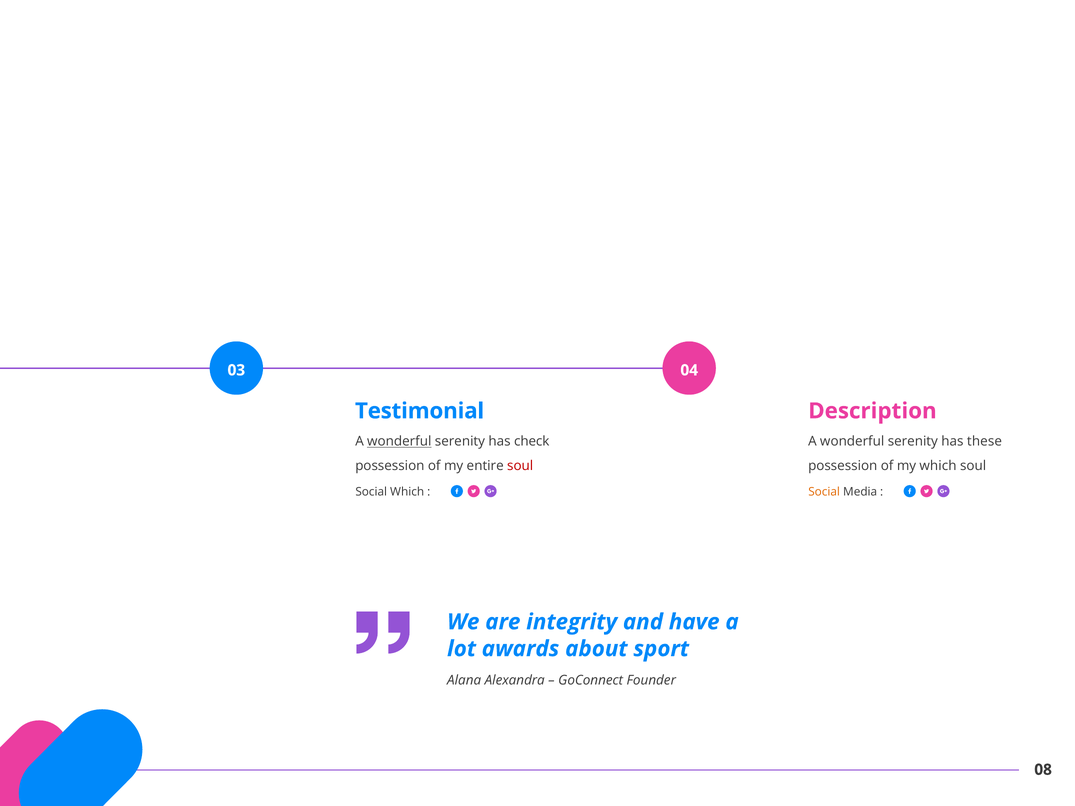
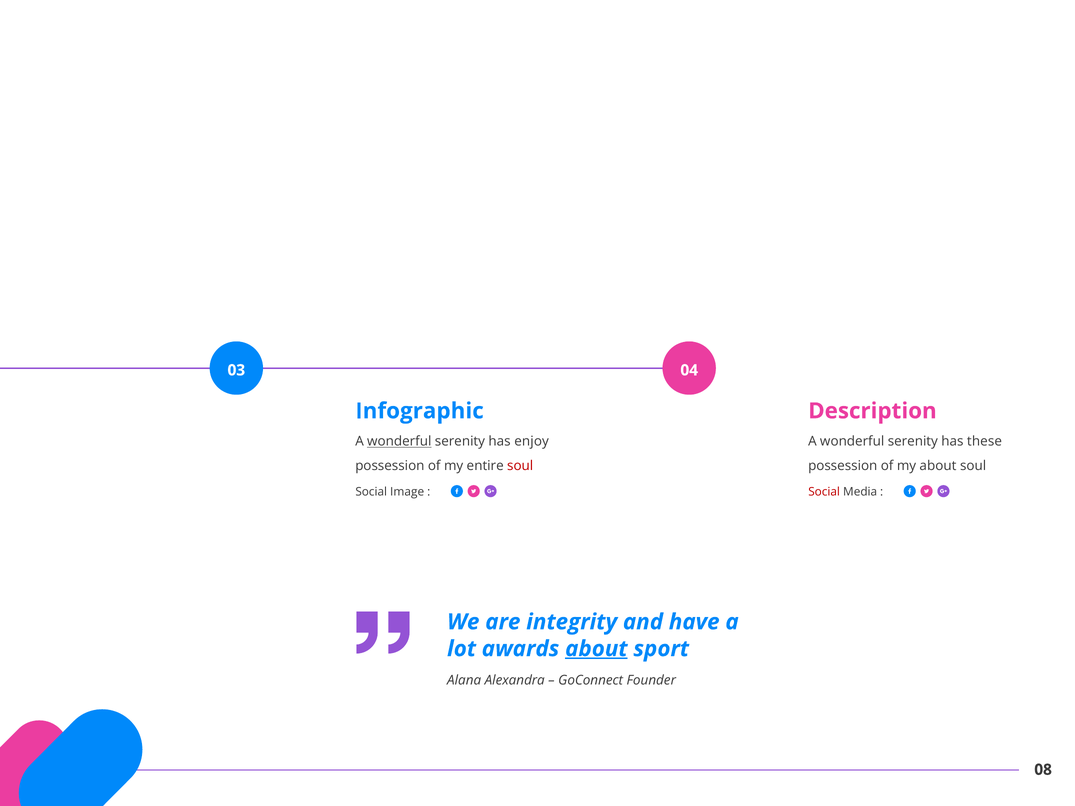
Testimonial: Testimonial -> Infographic (420, 411)
check: check -> enjoy (532, 442)
my which: which -> about (938, 466)
Social Which: Which -> Image (407, 492)
Social colour: orange -> red (824, 492)
about underline: none -> present (596, 649)
